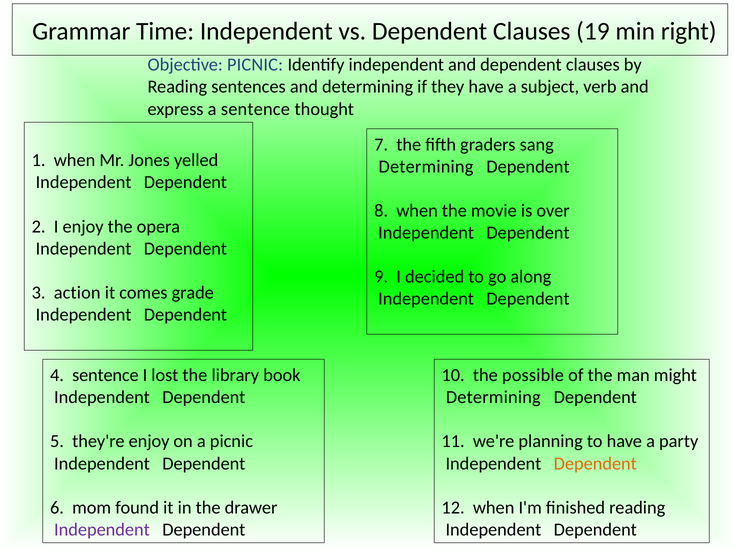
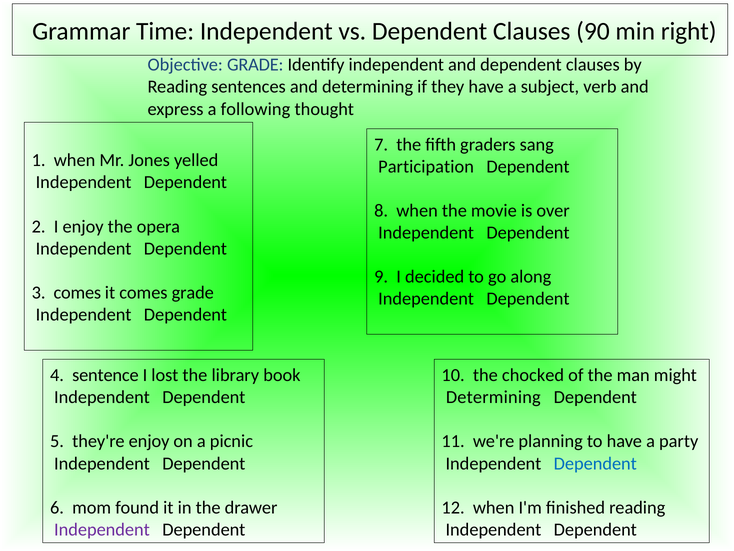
19: 19 -> 90 (593, 31)
Objective PICNIC: PICNIC -> GRADE (255, 65)
a sentence: sentence -> following (255, 109)
Determining: Determining -> Participation (426, 166)
3 action: action -> comes (77, 292)
possible: possible -> chocked (533, 375)
Dependent colour: orange -> blue (595, 463)
